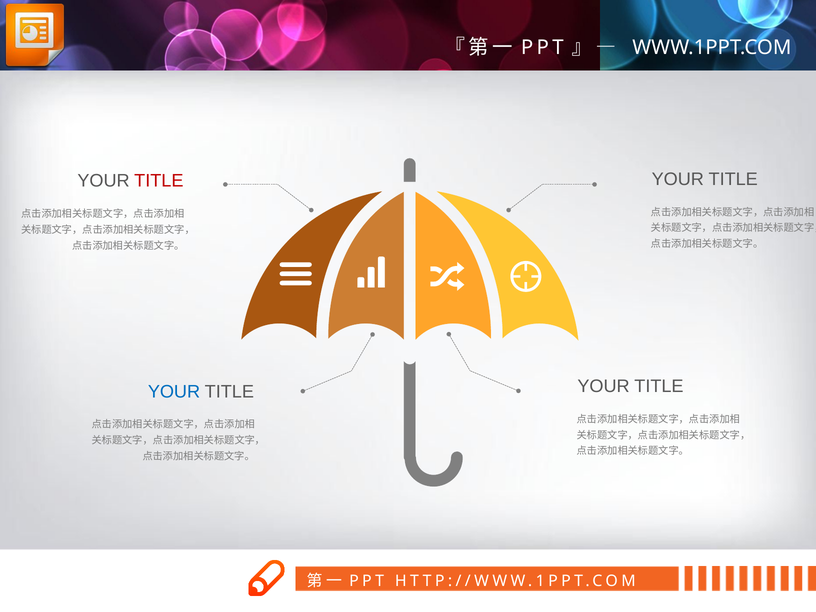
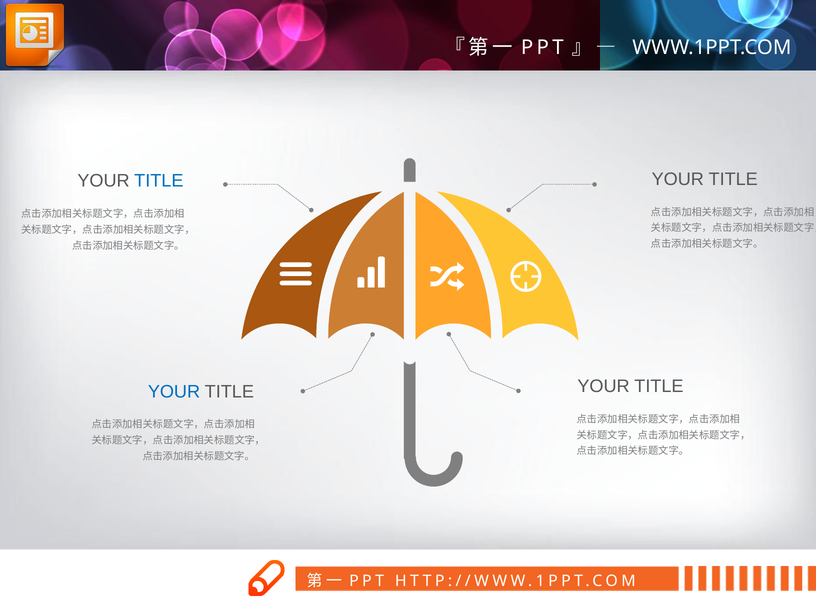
TITLE colour: red -> blue (159, 181)
